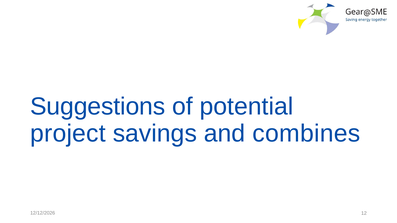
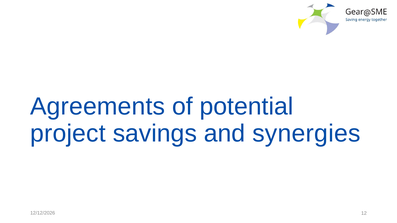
Suggestions: Suggestions -> Agreements (98, 107)
combines: combines -> synergies (306, 134)
